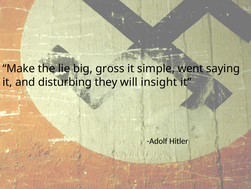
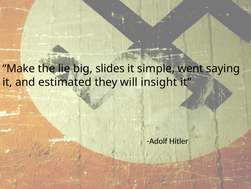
gross: gross -> slides (110, 68)
disturbing: disturbing -> estimated (65, 82)
